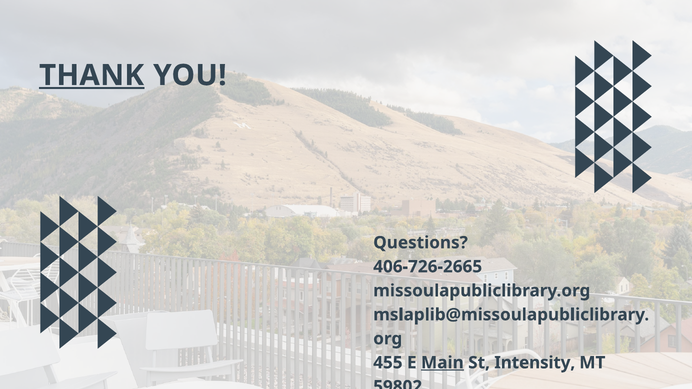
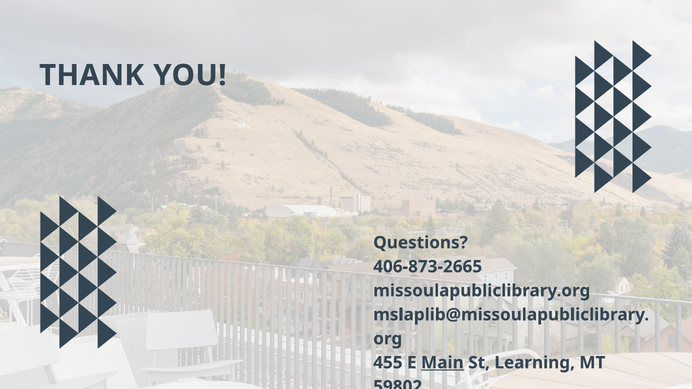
THANK underline: present -> none (92, 75)
406-726-2665: 406-726-2665 -> 406-873-2665 (428, 267)
Intensity: Intensity -> Learning (535, 363)
